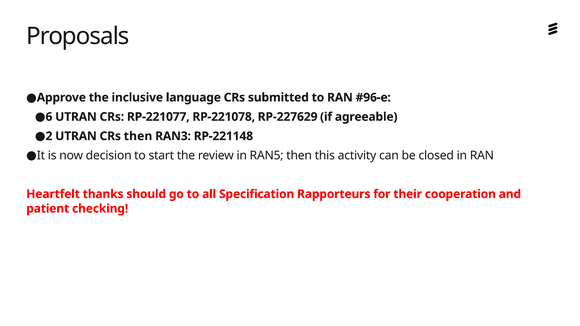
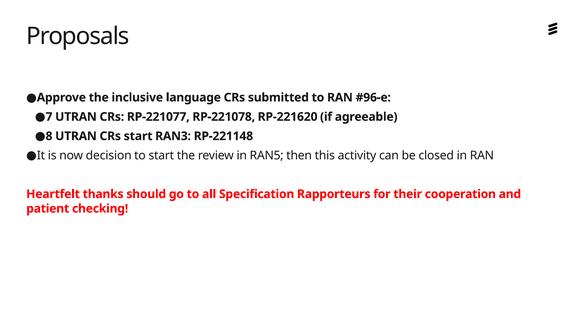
6: 6 -> 7 (49, 117)
RP-227629: RP-227629 -> RP-221620 (288, 117)
2: 2 -> 8 (49, 136)
CRs then: then -> start (138, 136)
